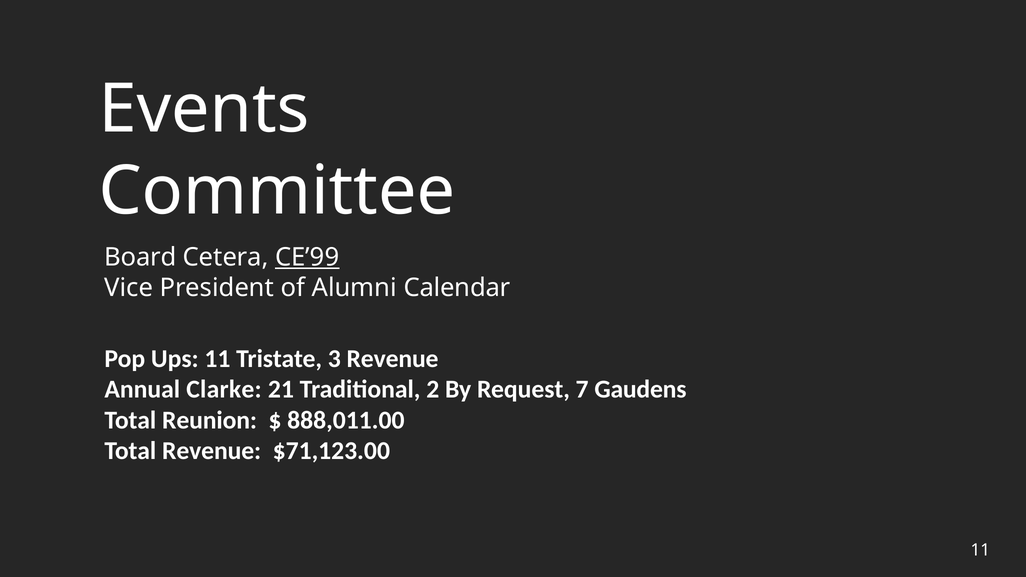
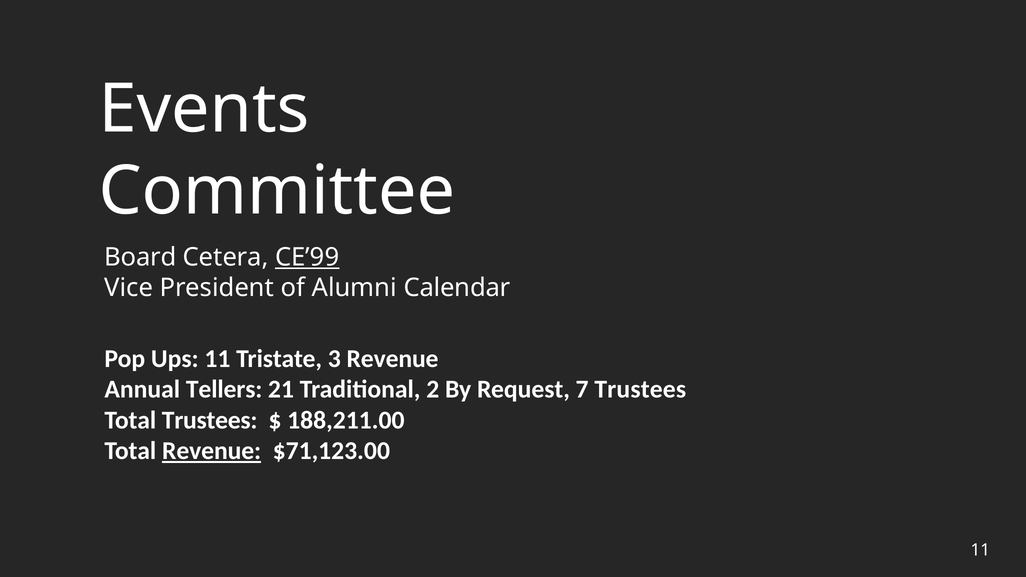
Clarke: Clarke -> Tellers (224, 390)
7 Gaudens: Gaudens -> Trustees (640, 390)
Total Reunion: Reunion -> Trustees (210, 420)
888,011.00: 888,011.00 -> 188,211.00 (346, 420)
Revenue underline: none -> present (212, 451)
